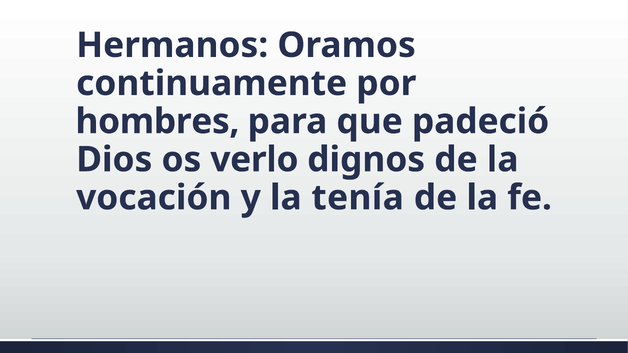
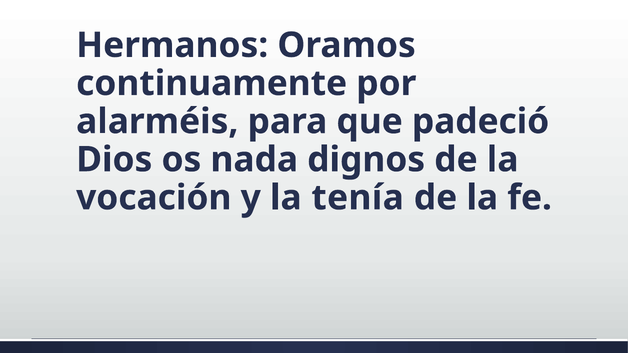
hombres: hombres -> alarméis (157, 122)
verlo: verlo -> nada (254, 160)
